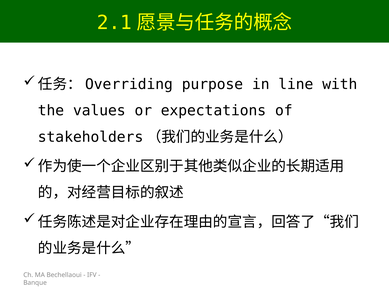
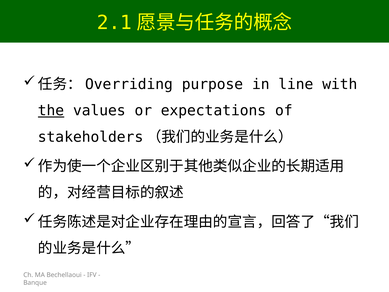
the underline: none -> present (51, 111)
